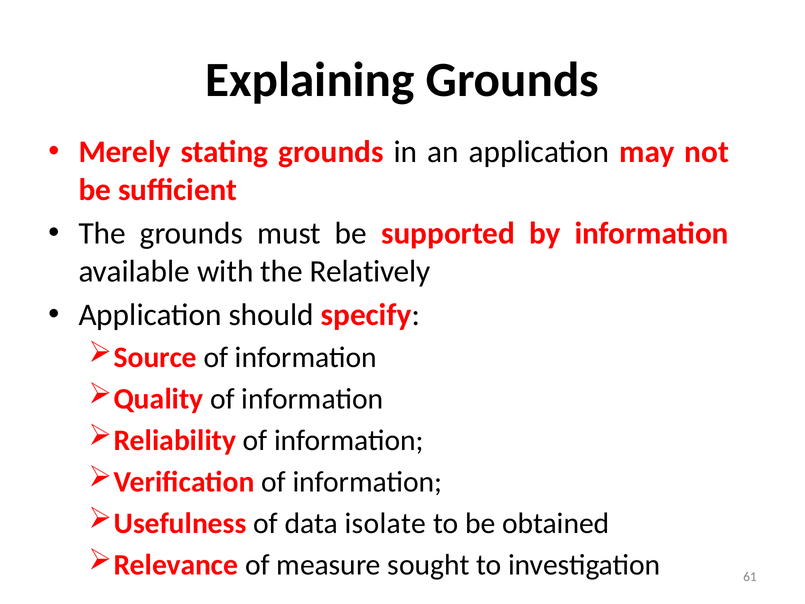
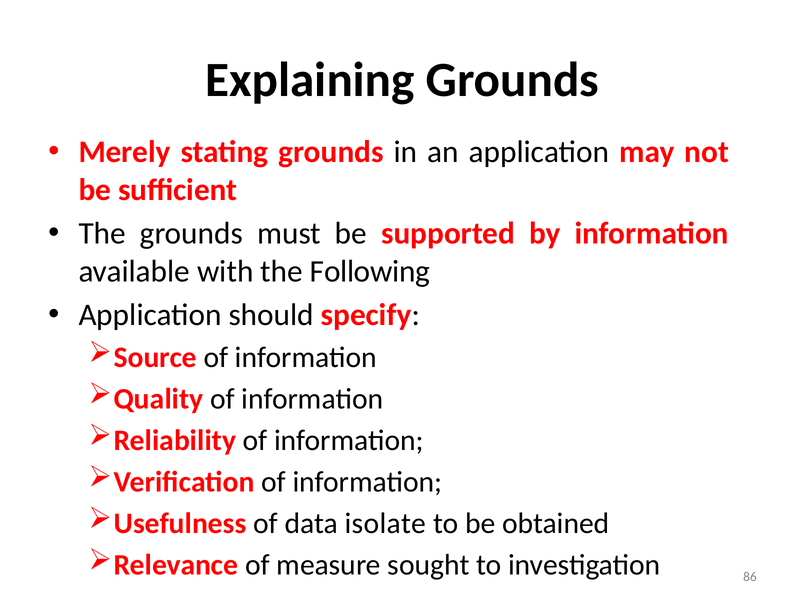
Relatively: Relatively -> Following (370, 271)
61: 61 -> 86 (750, 576)
